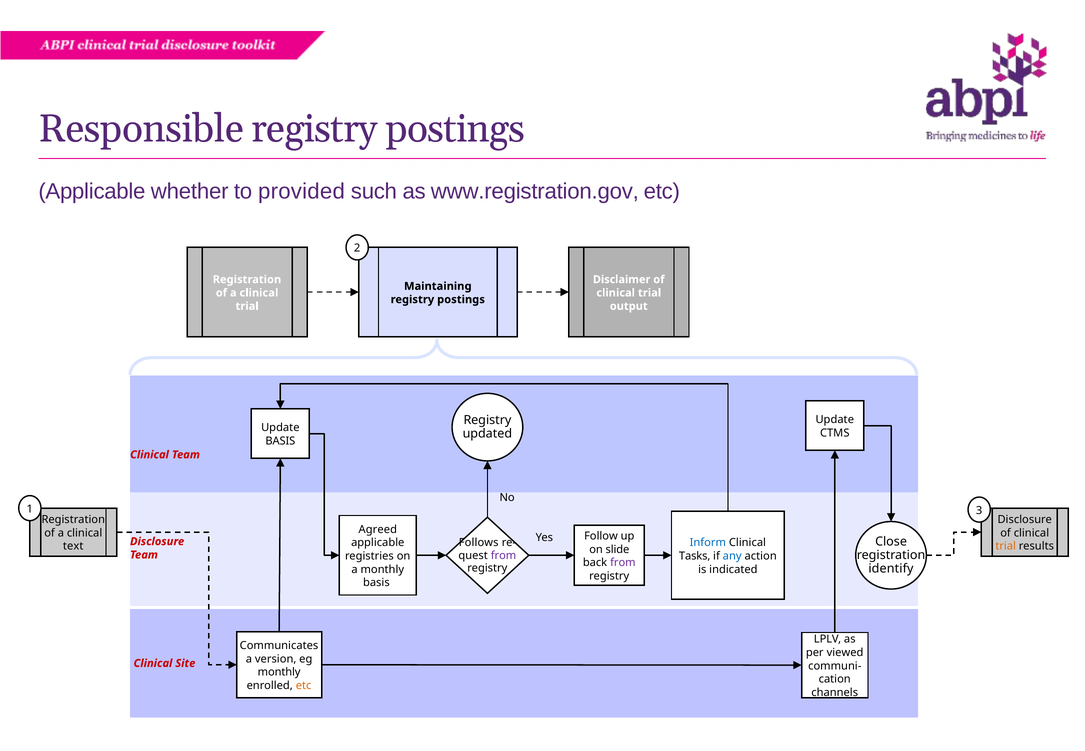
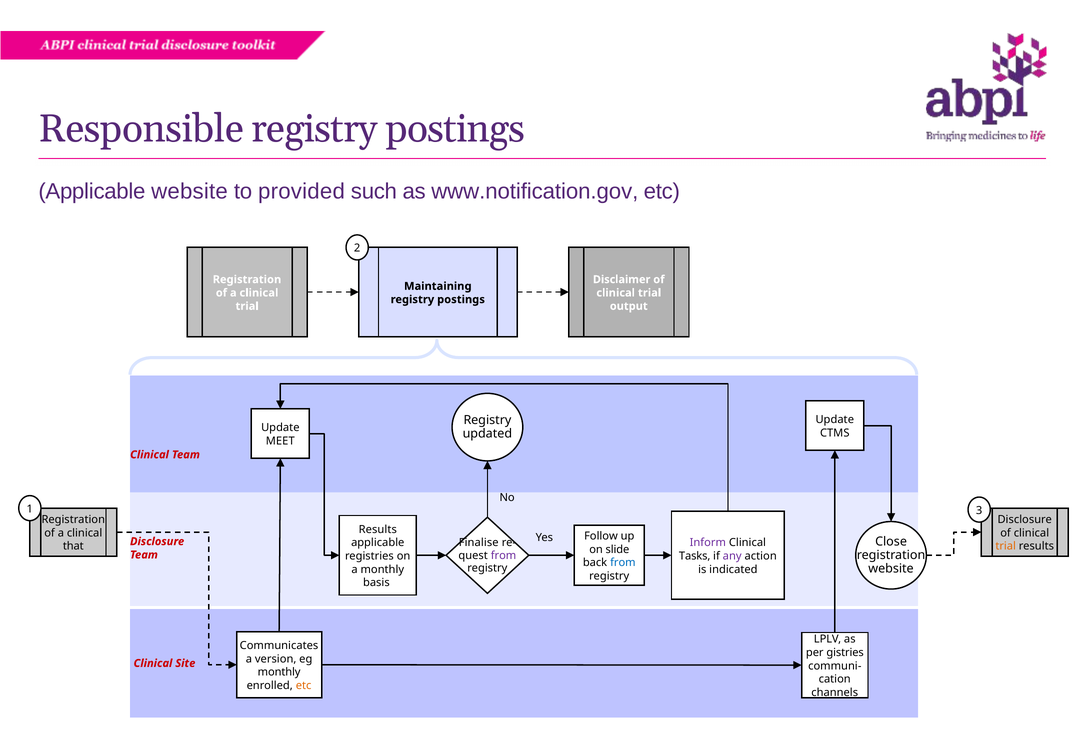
Applicable whether: whether -> website (189, 191)
www.registration.gov: www.registration.gov -> www.notification.gov (535, 191)
BASIS: BASIS -> MEET (280, 441)
Agreed: Agreed -> Results (378, 529)
Follows: Follows -> Finalise (479, 543)
Inform colour: blue -> purple (708, 543)
text: text -> that (73, 546)
any colour: blue -> purple (732, 556)
from colour: purple -> blue (623, 563)
identify: identify -> website (891, 569)
viewed: viewed -> gistries (845, 653)
